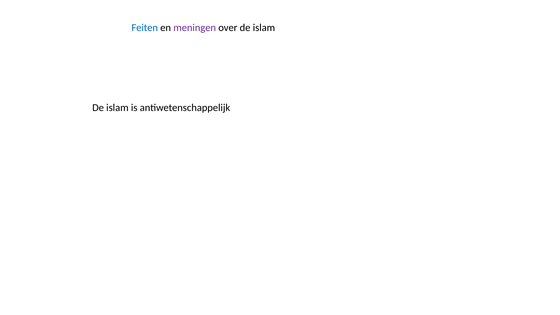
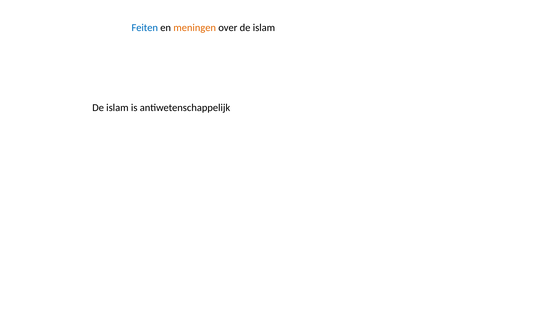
meningen colour: purple -> orange (195, 28)
